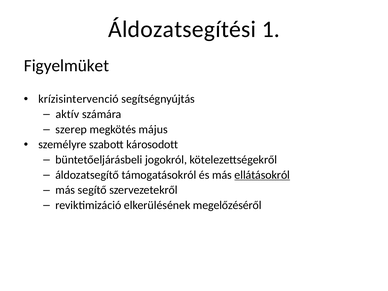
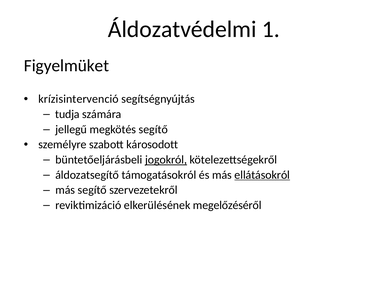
Áldozatsegítési: Áldozatsegítési -> Áldozatvédelmi (182, 29)
aktív: aktív -> tudja (67, 114)
szerep: szerep -> jellegű (71, 129)
megkötés május: május -> segítő (153, 129)
jogokról underline: none -> present (166, 160)
